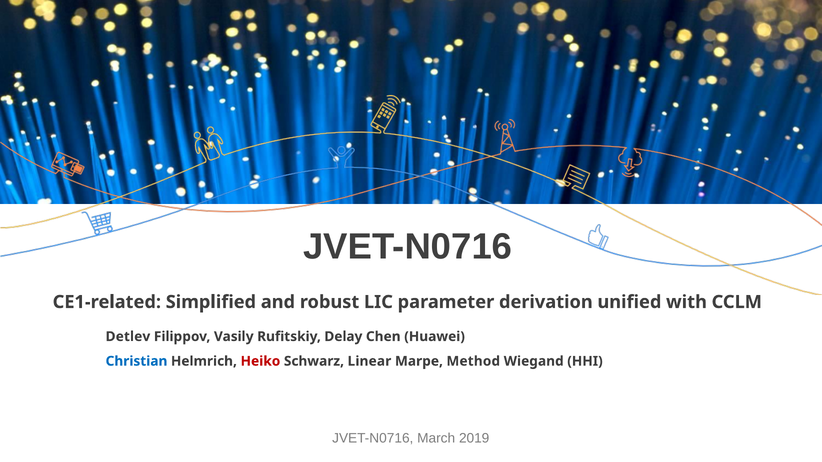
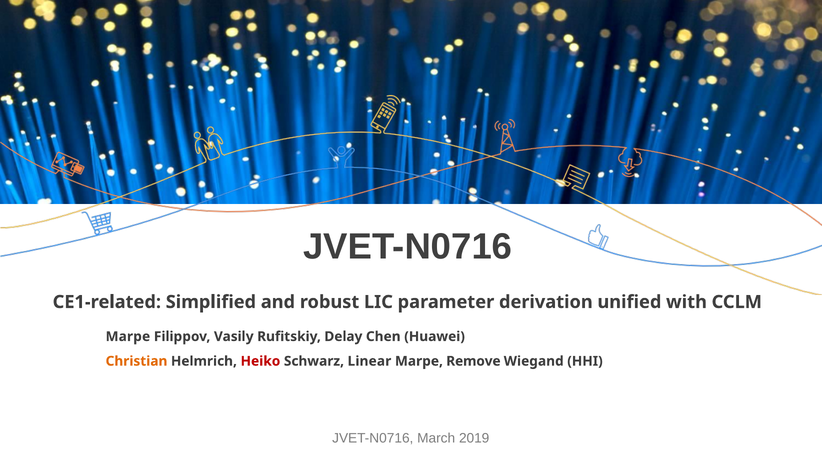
Detlev: Detlev -> Marpe (128, 337)
Christian colour: blue -> orange (136, 361)
Method: Method -> Remove (473, 361)
